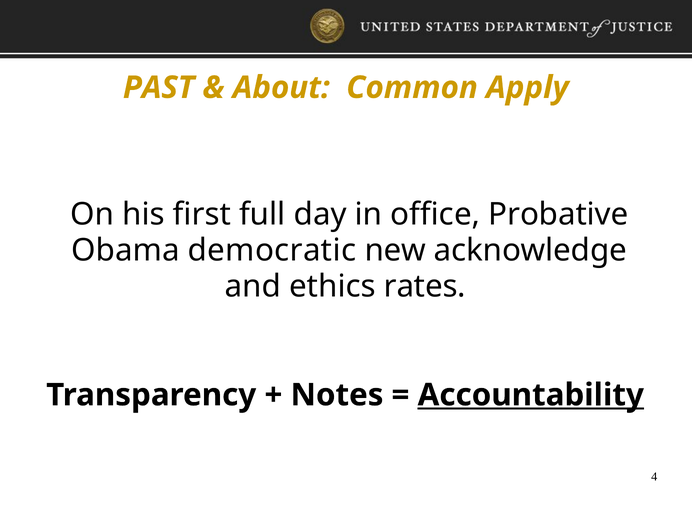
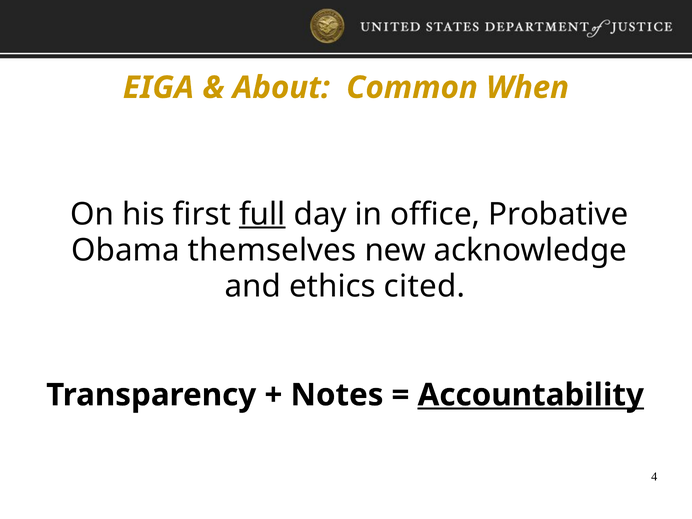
PAST: PAST -> EIGA (158, 88)
Apply: Apply -> When (528, 88)
full underline: none -> present (262, 214)
democratic: democratic -> themselves (272, 250)
rates: rates -> cited (425, 286)
